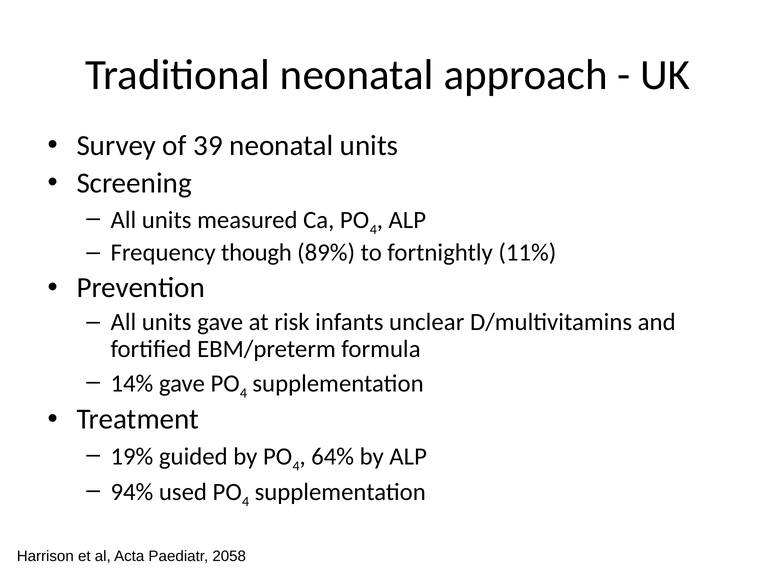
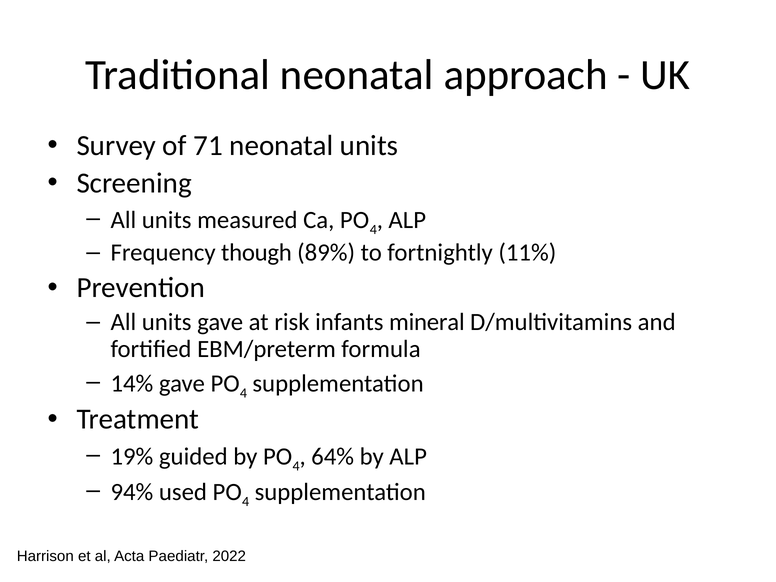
39: 39 -> 71 (208, 145)
unclear: unclear -> mineral (427, 322)
2058: 2058 -> 2022 (229, 556)
